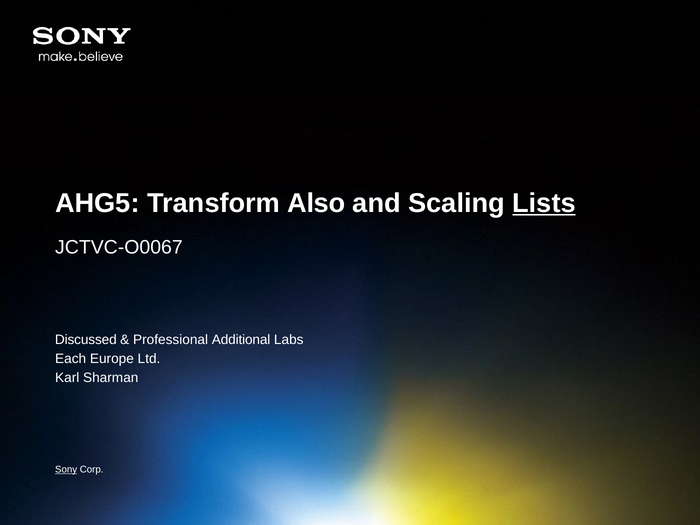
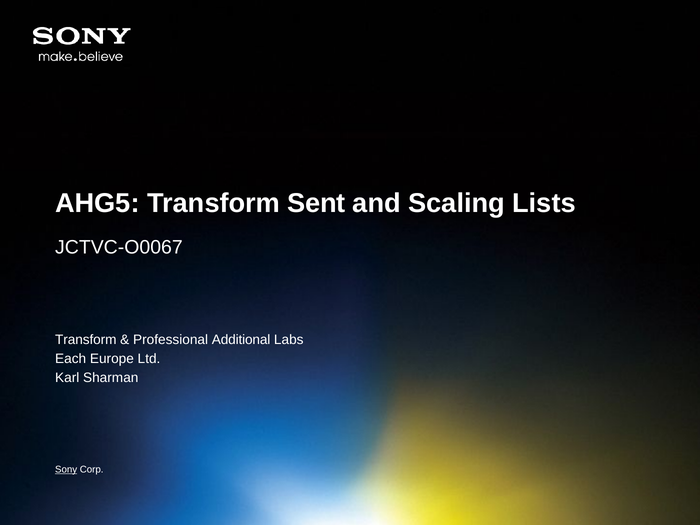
Also: Also -> Sent (316, 203)
Lists underline: present -> none (544, 203)
Discussed: Discussed -> Transform (86, 340)
